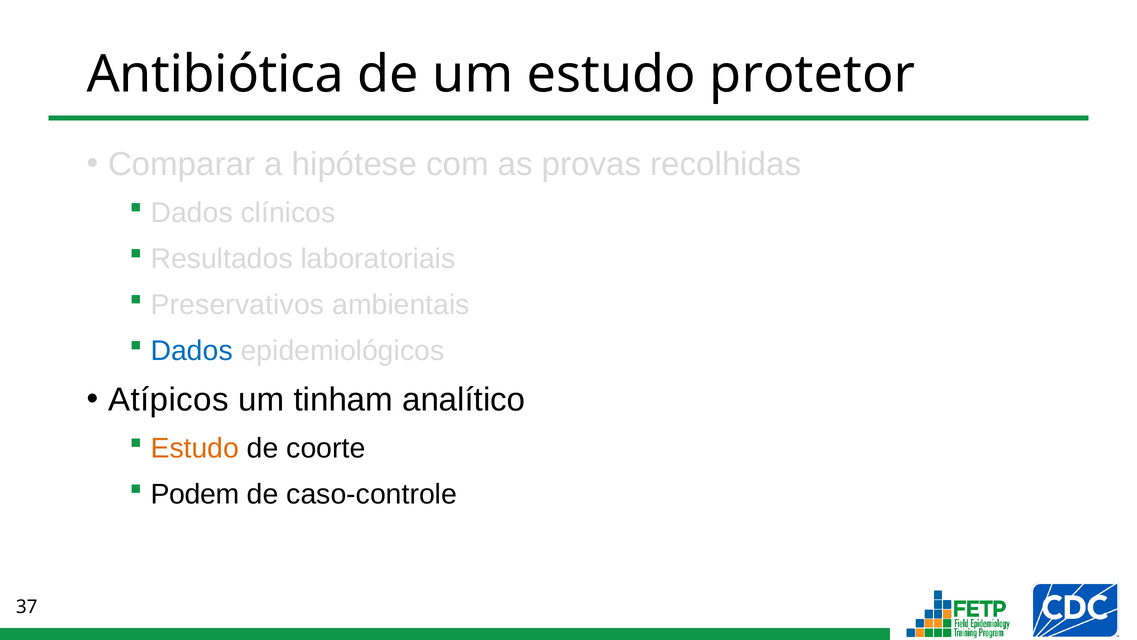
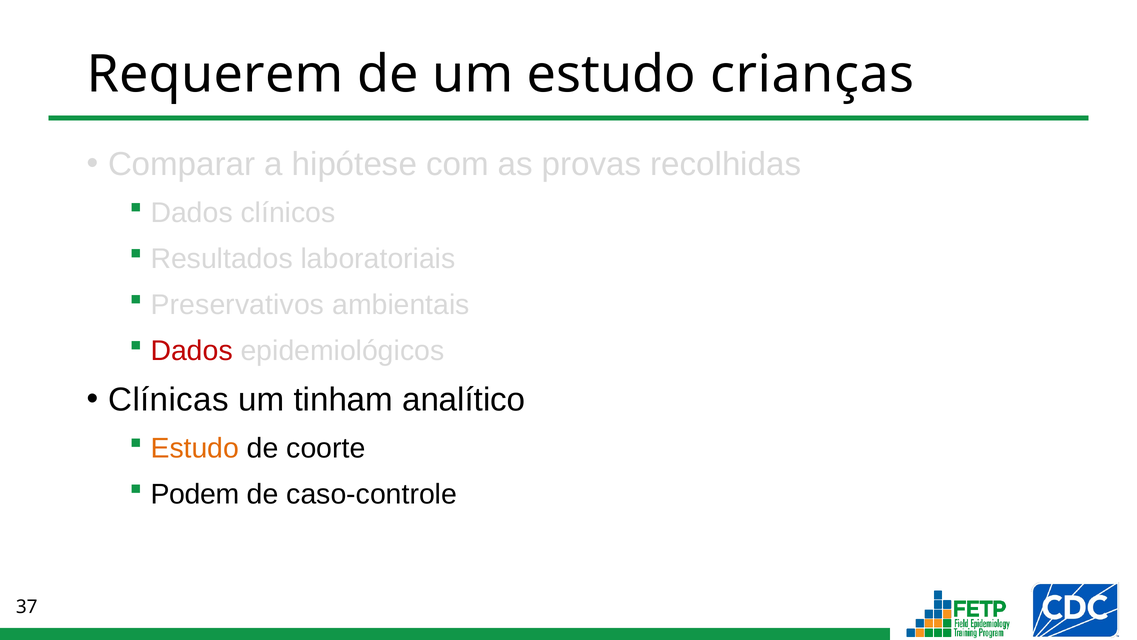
Antibiótica: Antibiótica -> Requerem (215, 75)
protetor: protetor -> crianças (812, 75)
Dados colour: blue -> red (192, 351)
Atípicos: Atípicos -> Clínicas (169, 400)
